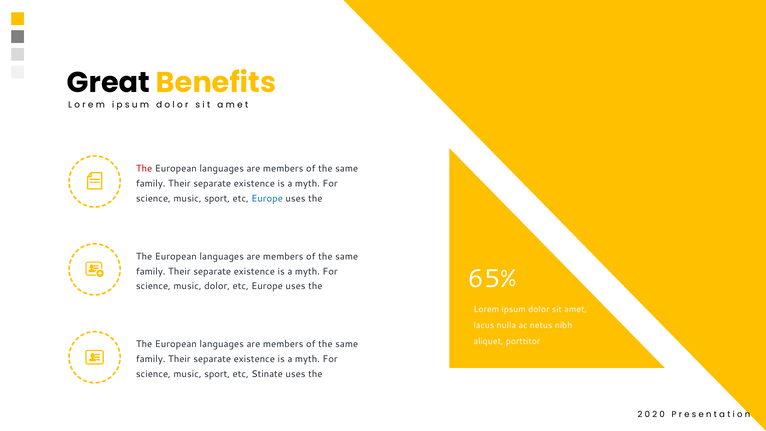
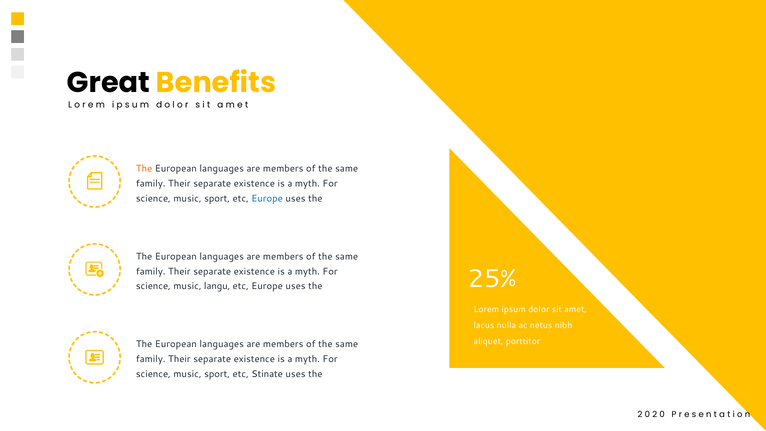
The colour: red -> orange (144, 169)
65%: 65% -> 25% (492, 279)
music dolor: dolor -> langu (217, 286)
